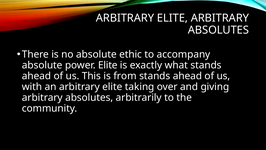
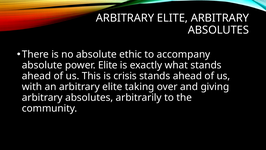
from: from -> crisis (125, 76)
